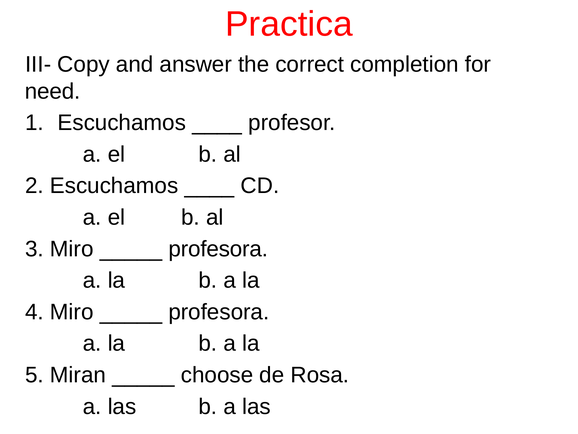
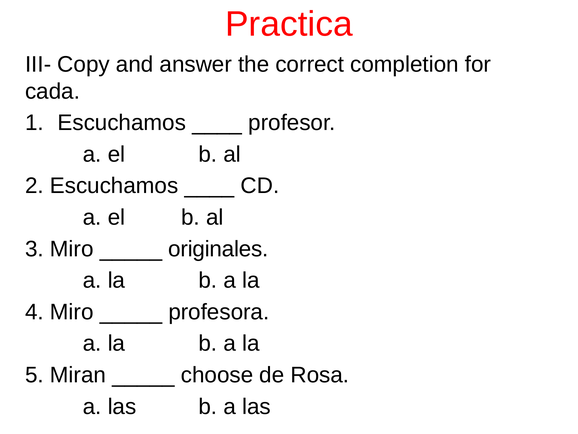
need: need -> cada (52, 91)
profesora: profesora -> originales (218, 249)
